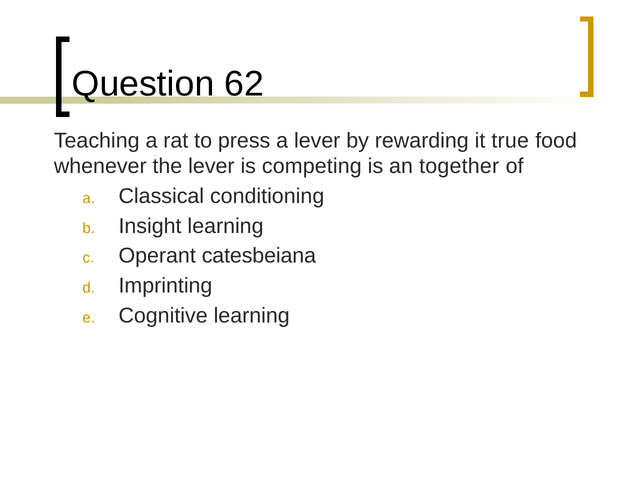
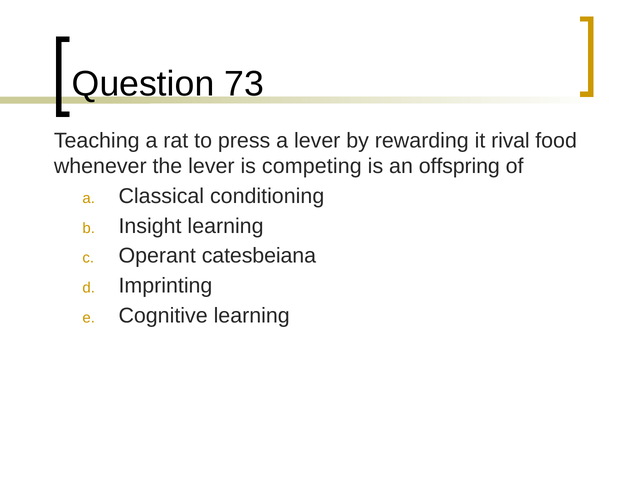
62: 62 -> 73 (244, 84)
true: true -> rival (510, 141)
together: together -> offspring (459, 166)
